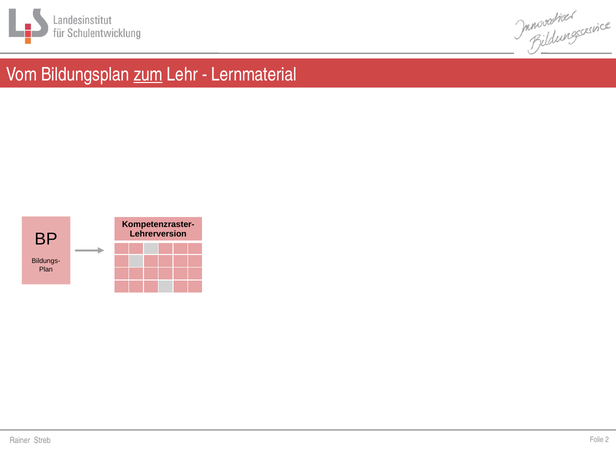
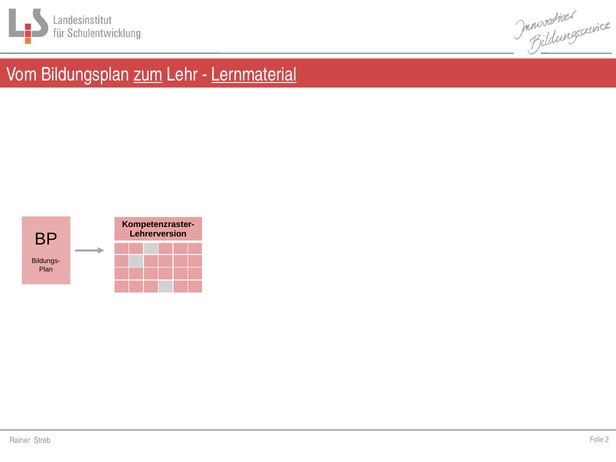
Lernmaterial underline: none -> present (254, 74)
